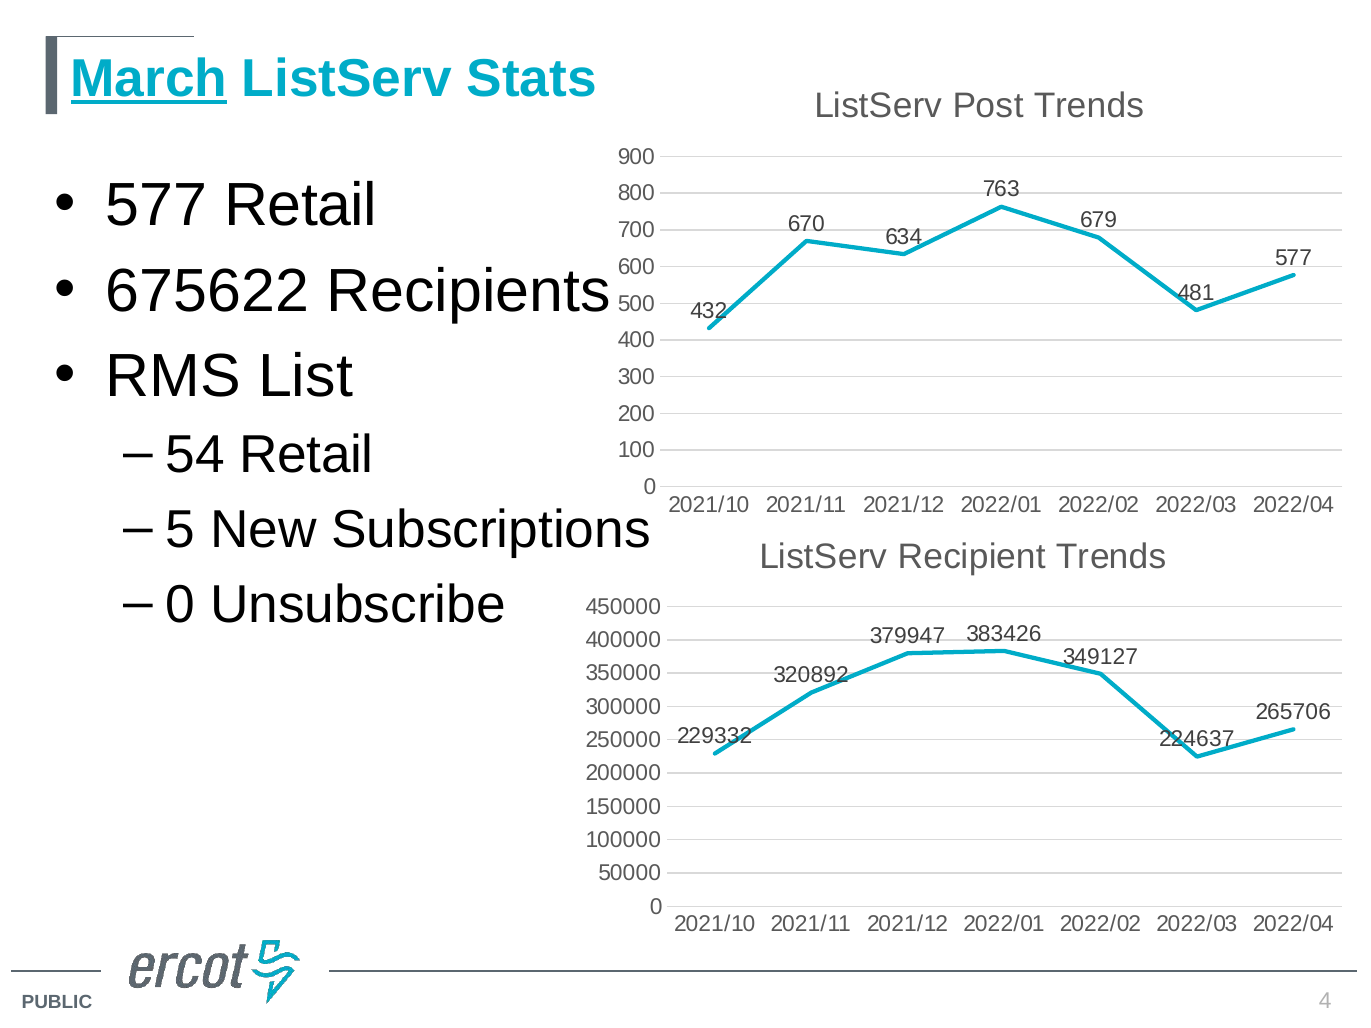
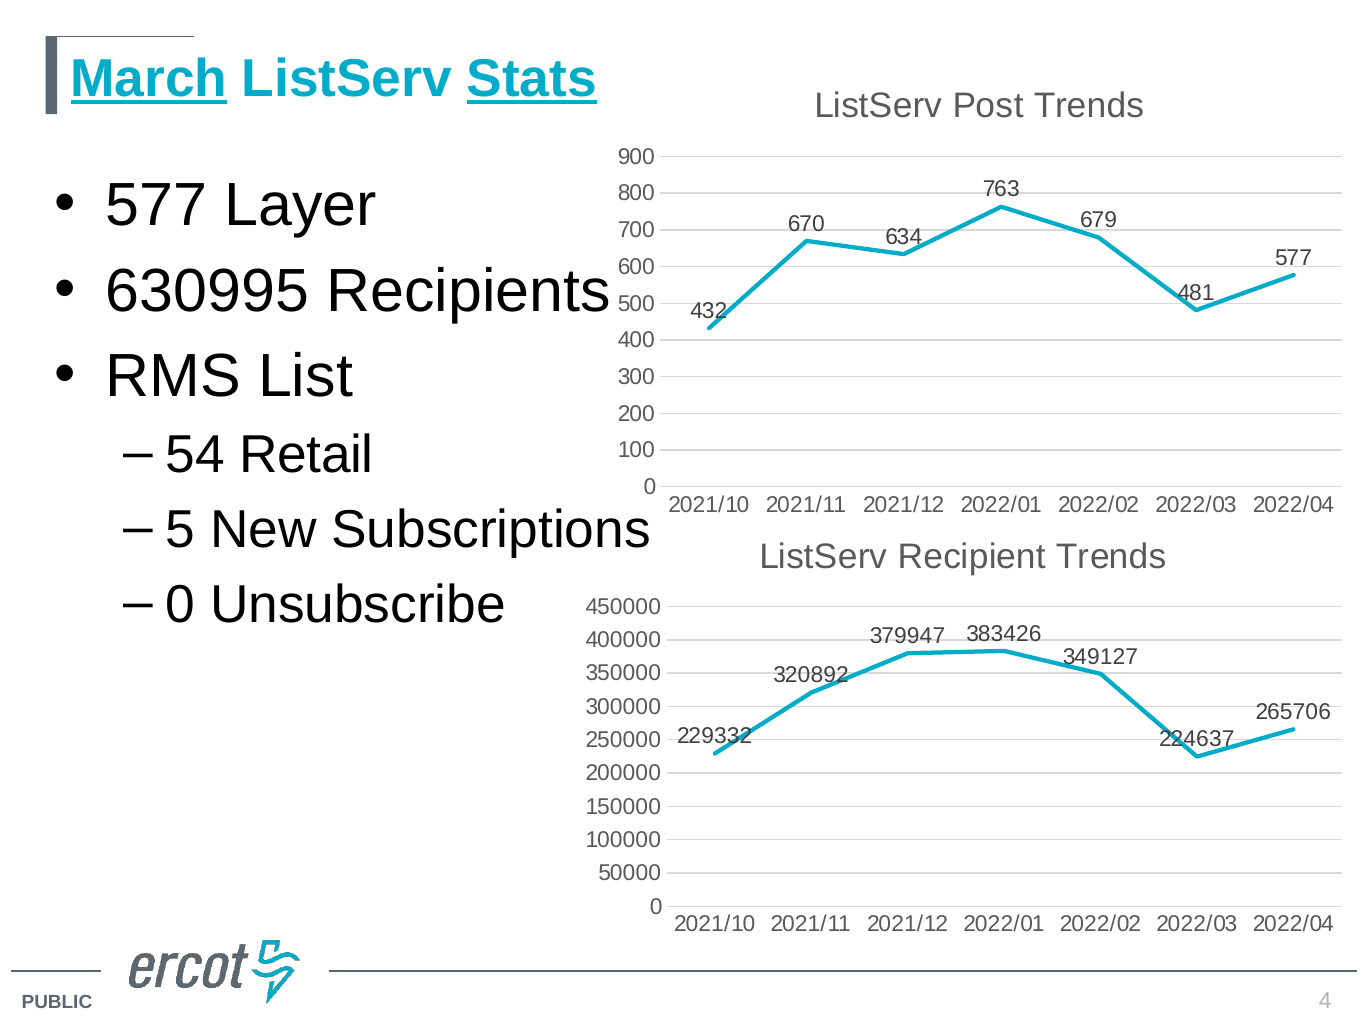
Stats underline: none -> present (532, 79)
577 Retail: Retail -> Layer (301, 206)
675622: 675622 -> 630995 (208, 291)
